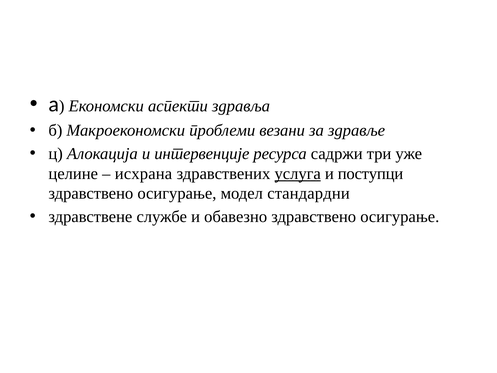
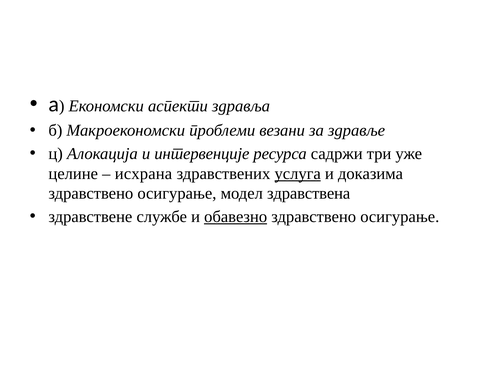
поступци: поступци -> доказима (370, 173)
стандардни: стандардни -> здравствена (309, 193)
обавезно underline: none -> present (236, 217)
